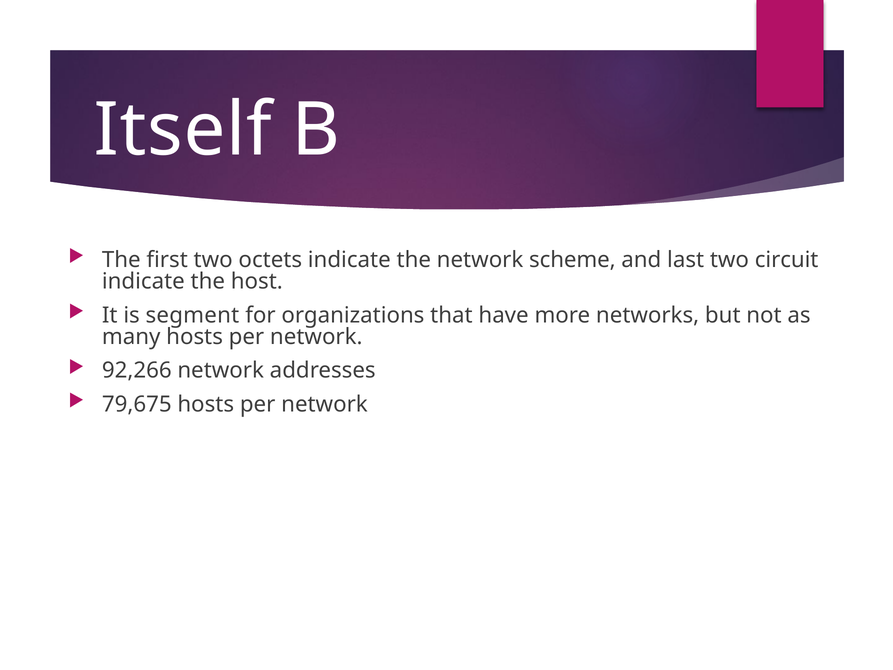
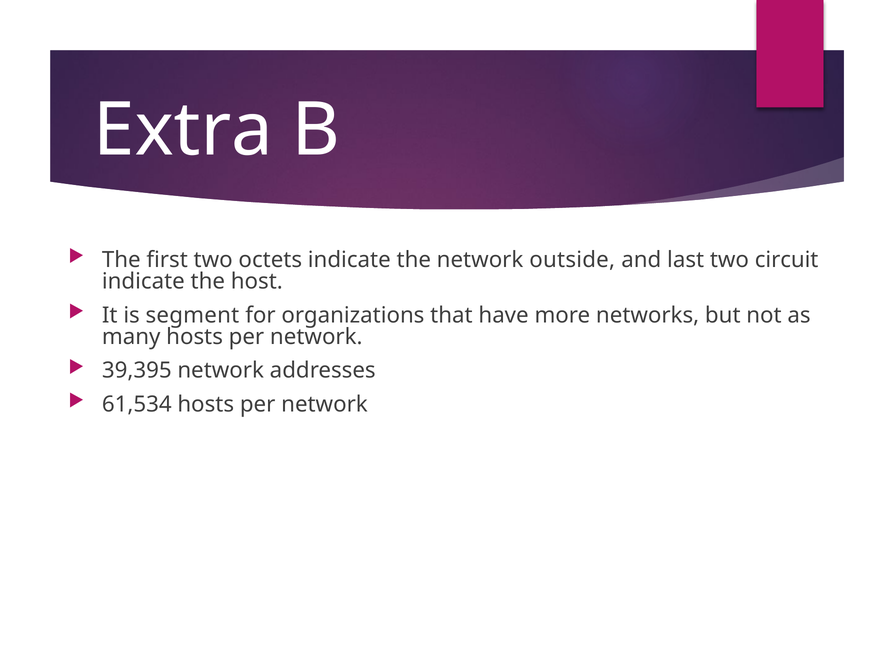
Itself: Itself -> Extra (183, 130)
scheme: scheme -> outside (572, 260)
92,266: 92,266 -> 39,395 (137, 370)
79,675: 79,675 -> 61,534 (137, 404)
